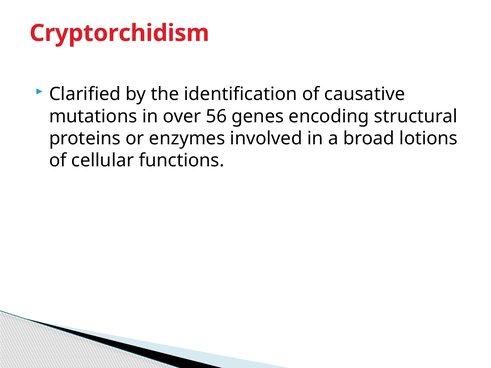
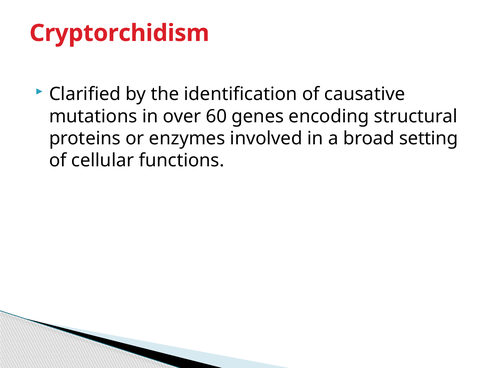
56: 56 -> 60 (216, 116)
lotions: lotions -> setting (429, 139)
